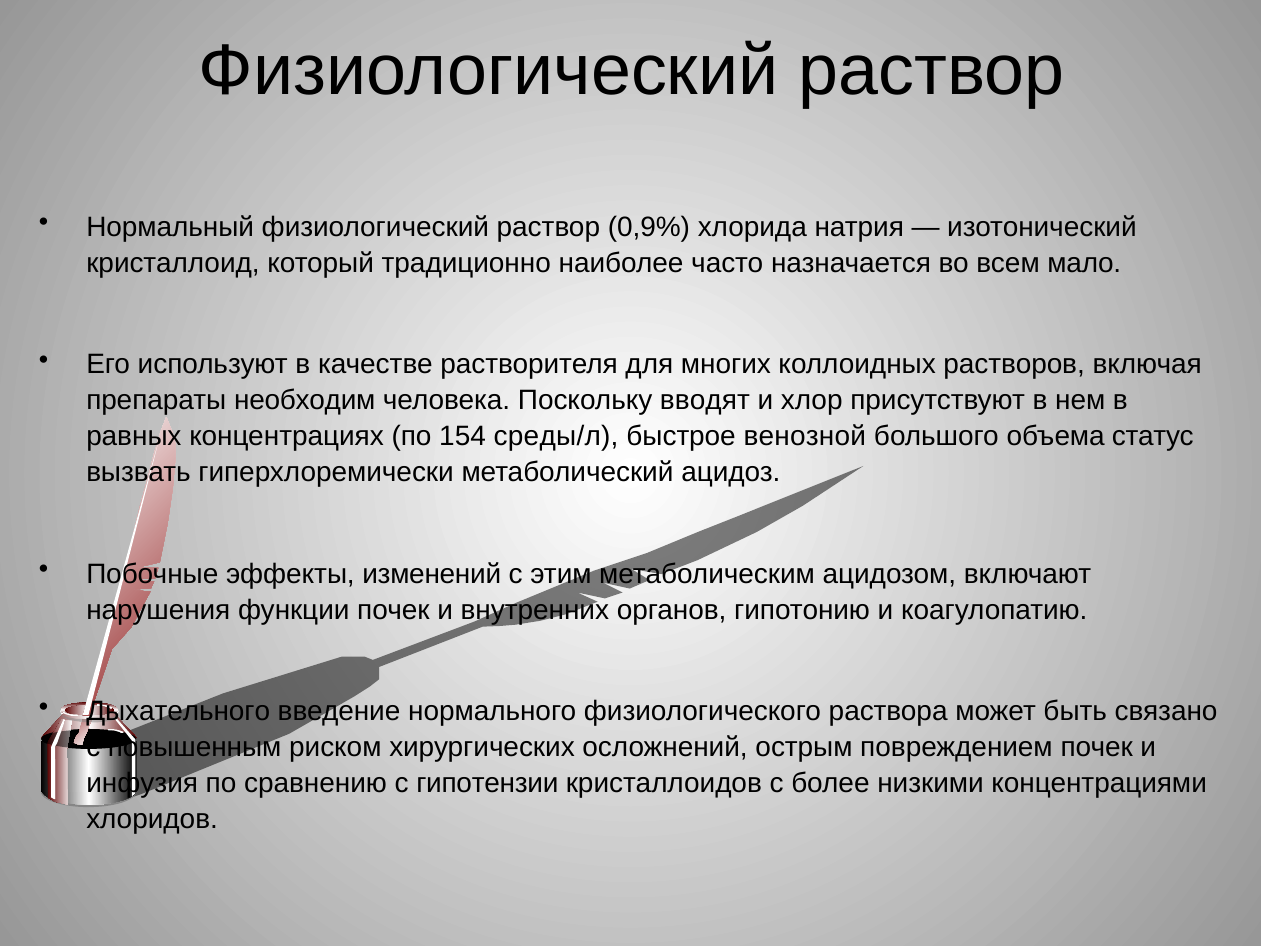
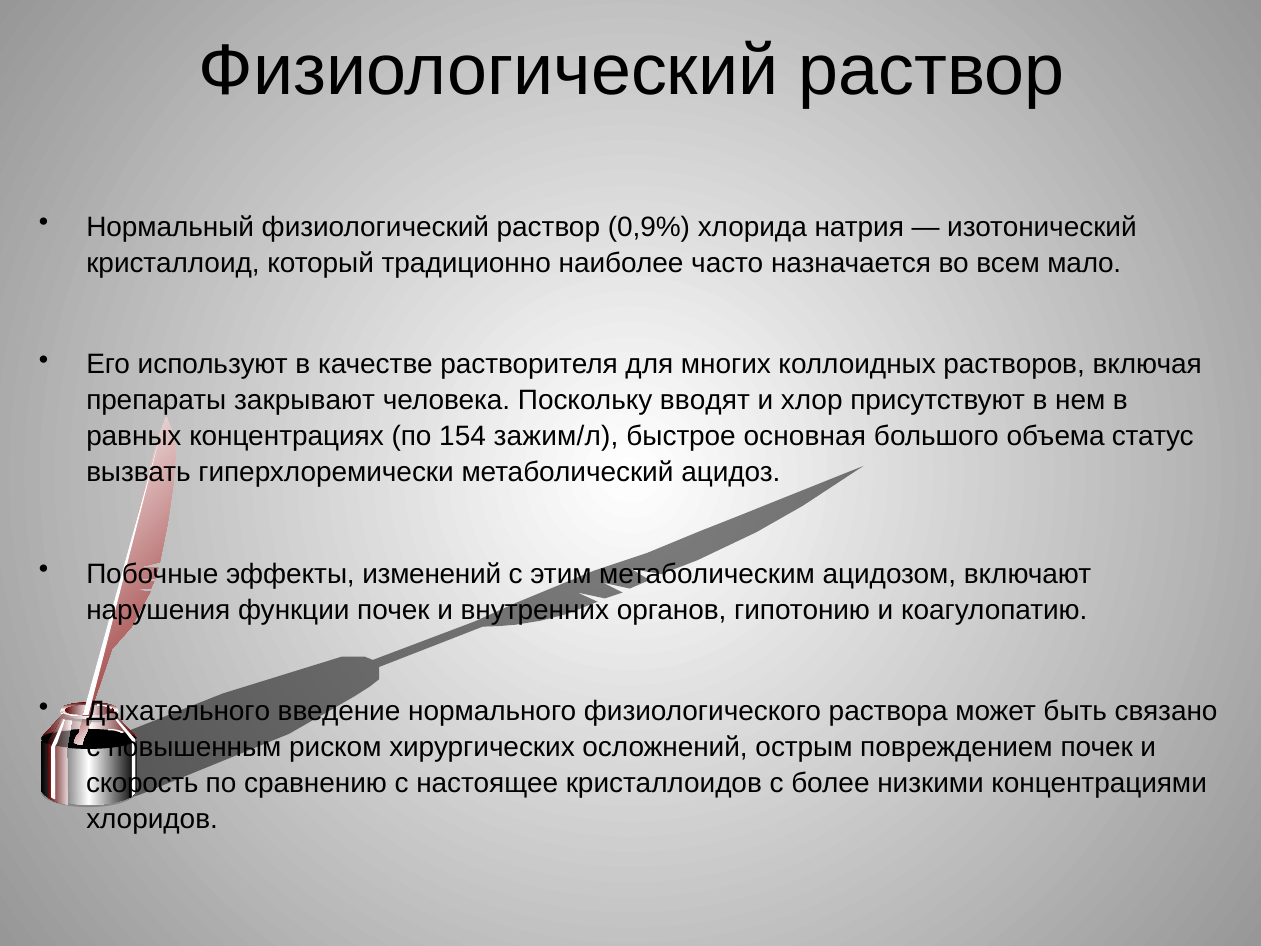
необходим: необходим -> закрывают (305, 401)
среды/л: среды/л -> зажим/л (556, 437)
венозной: венозной -> основная (805, 437)
инфузия: инфузия -> скорость (142, 783)
гипотензии: гипотензии -> настоящее (487, 783)
